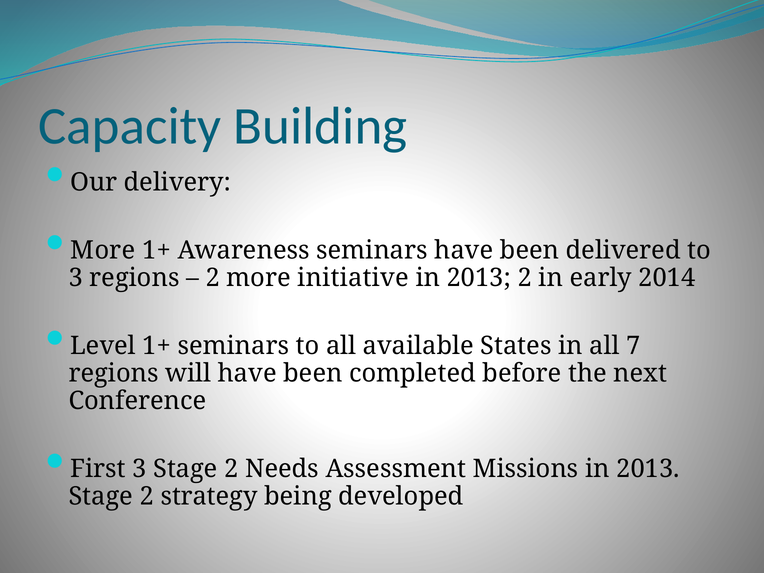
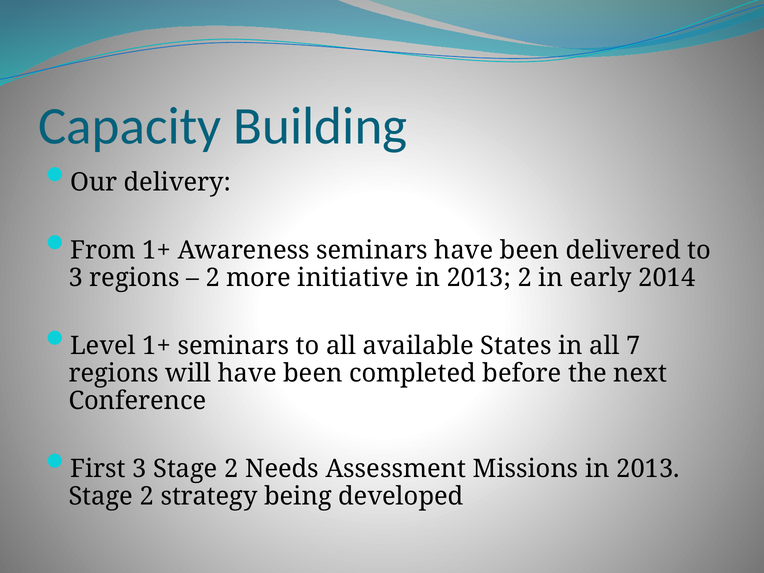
More: More -> From (103, 250)
